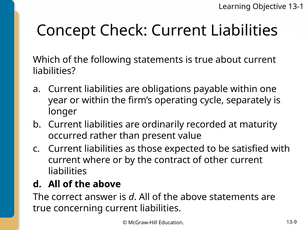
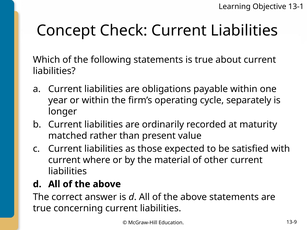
occurred: occurred -> matched (68, 136)
contract: contract -> material (172, 160)
